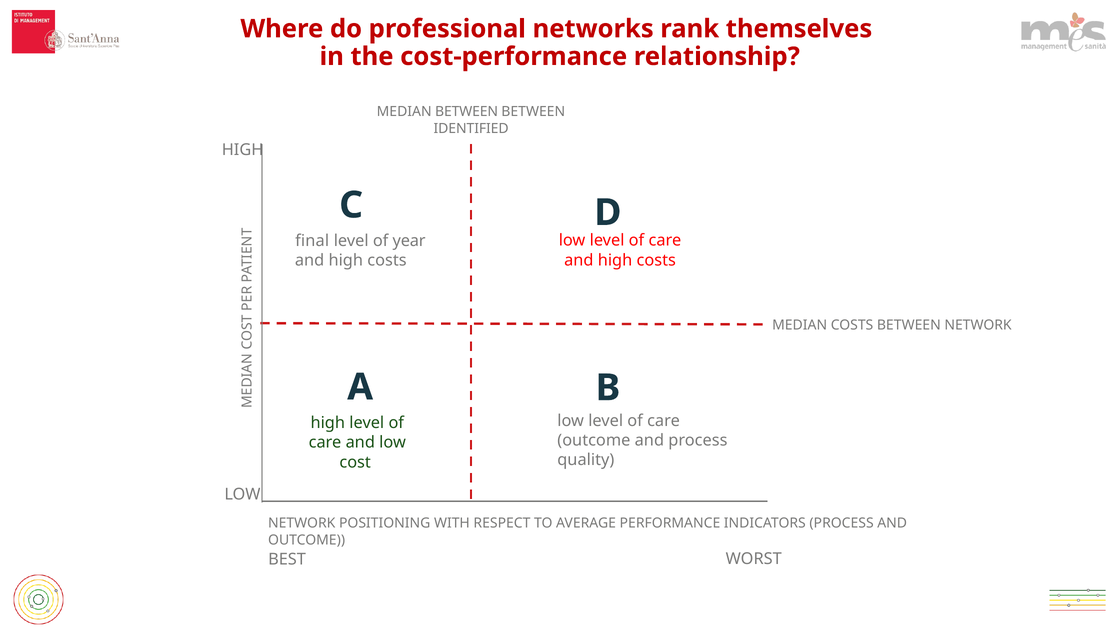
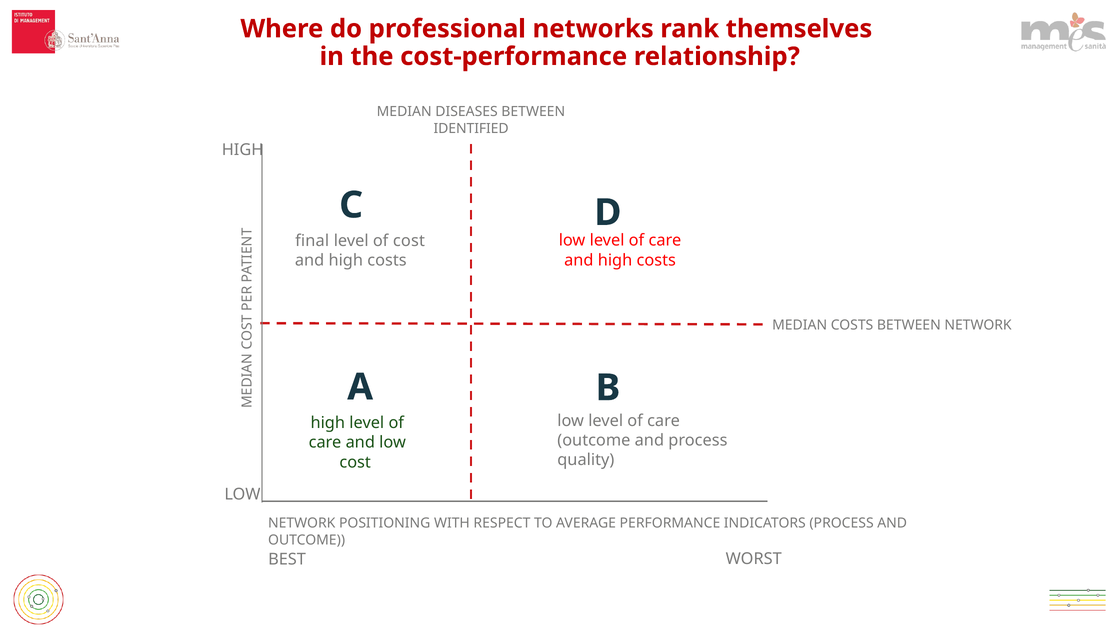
MEDIAN BETWEEN: BETWEEN -> DISEASES (467, 112)
of year: year -> cost (409, 241)
